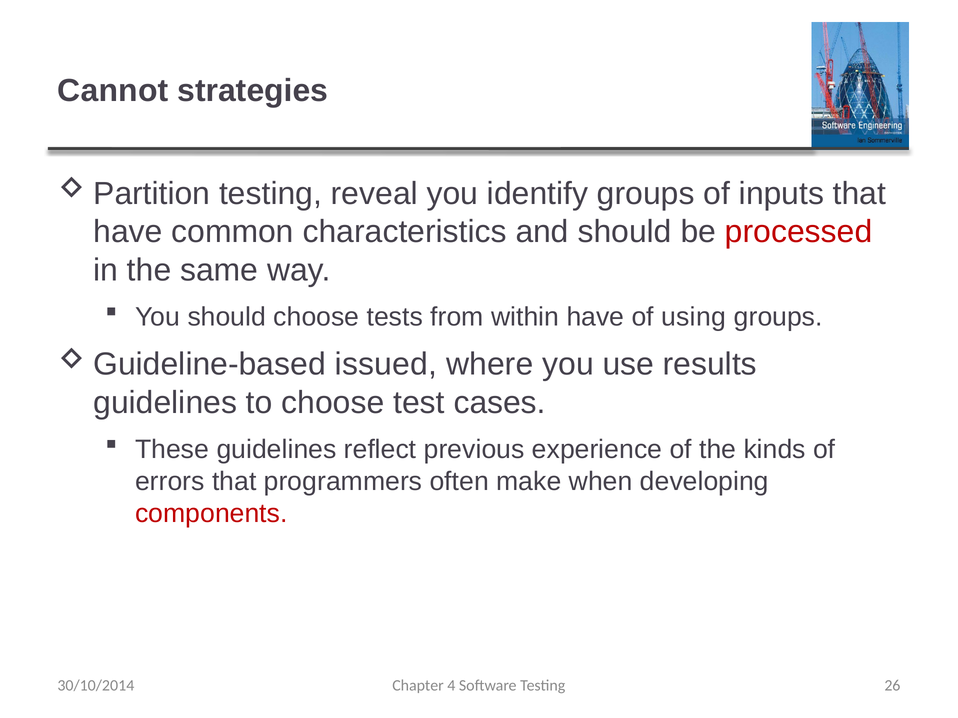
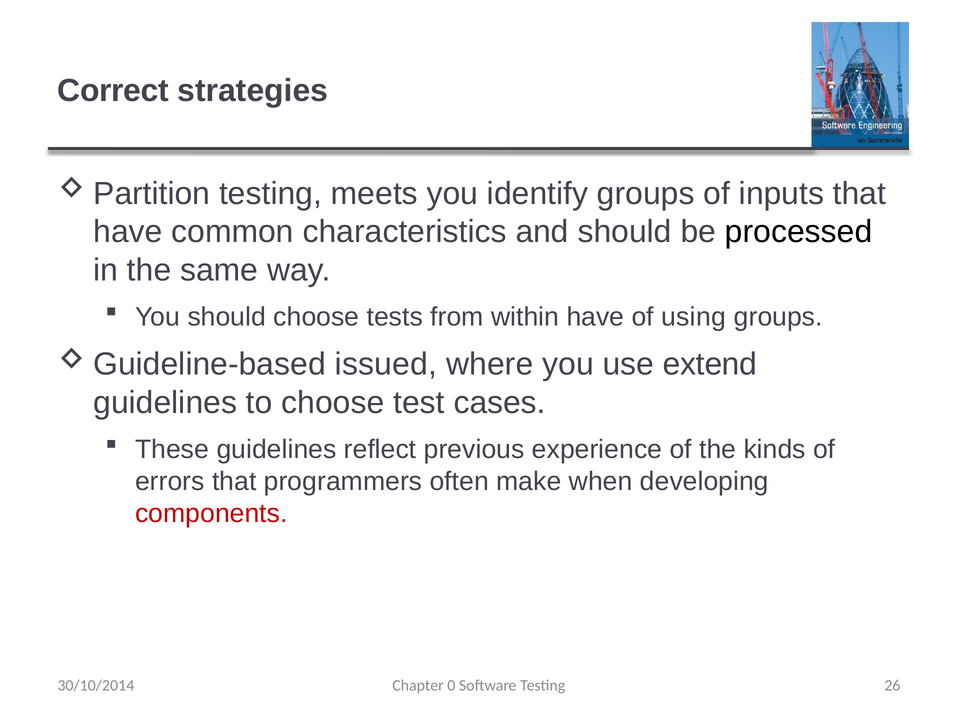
Cannot: Cannot -> Correct (113, 91)
reveal: reveal -> meets (374, 194)
processed colour: red -> black (799, 232)
results: results -> extend (710, 365)
4: 4 -> 0 (451, 686)
